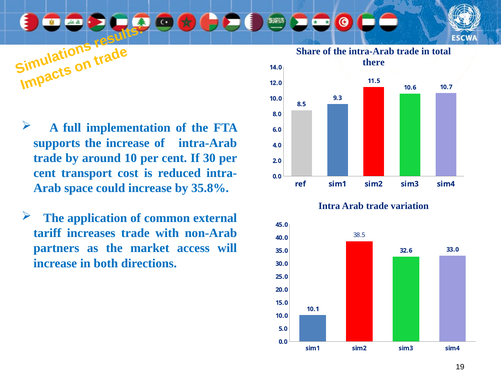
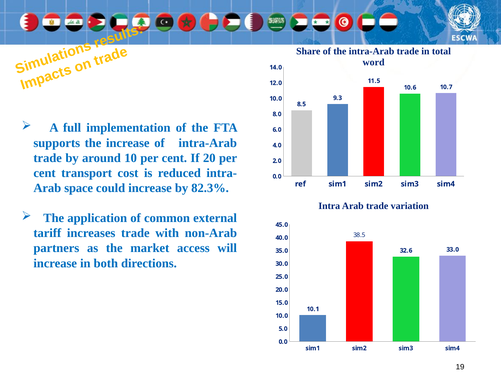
there: there -> word (374, 62)
30: 30 -> 20 (209, 158)
35.8%: 35.8% -> 82.3% (210, 188)
